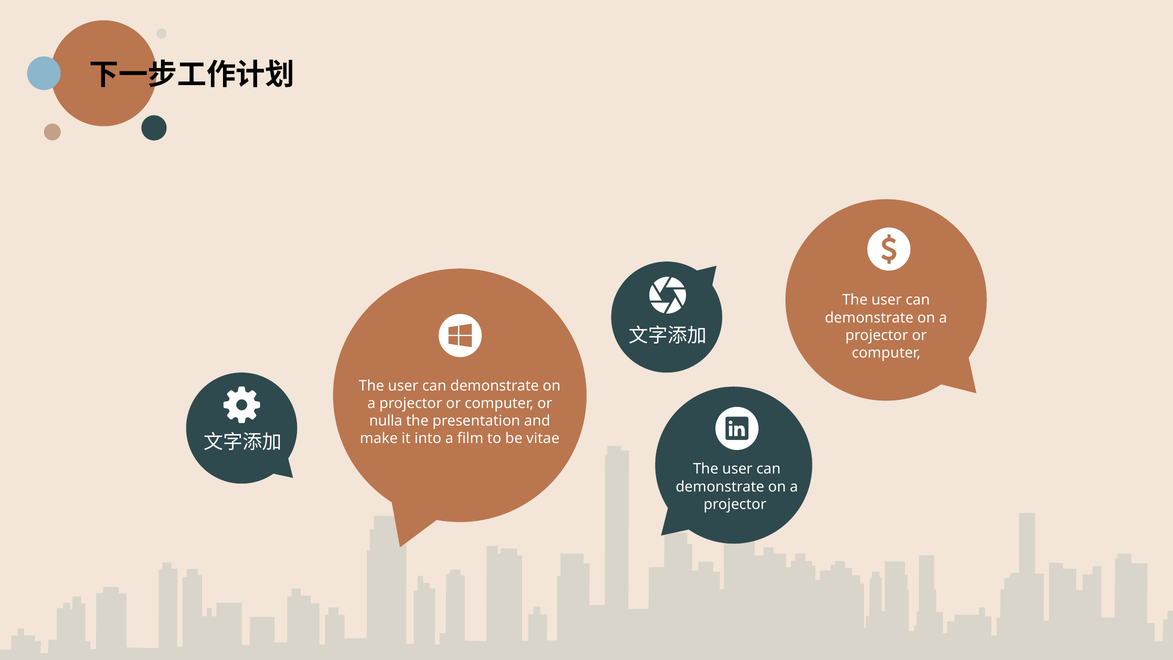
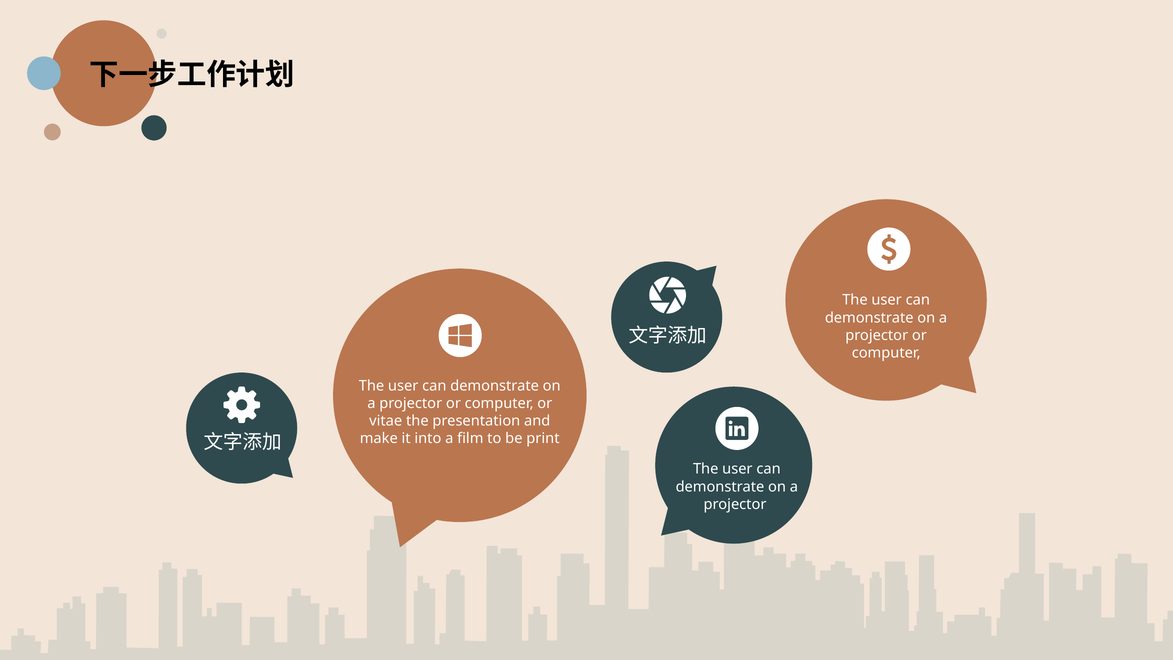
nulla: nulla -> vitae (386, 421)
vitae: vitae -> print (543, 438)
